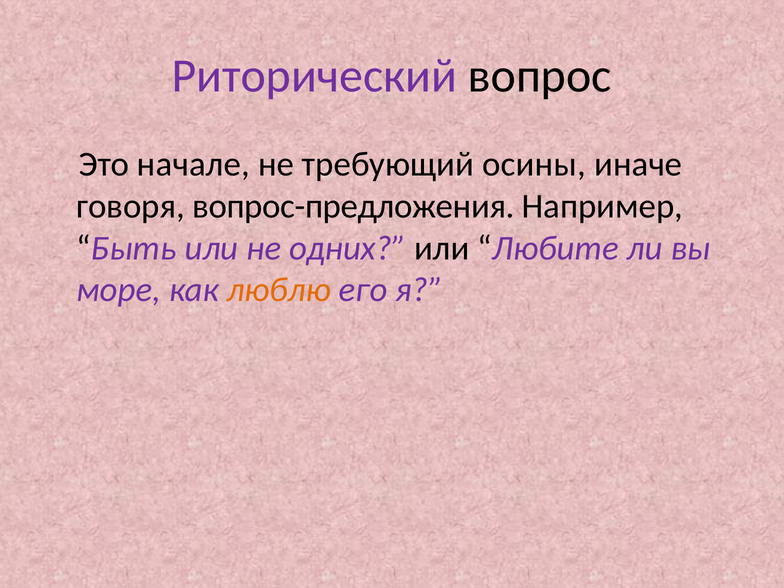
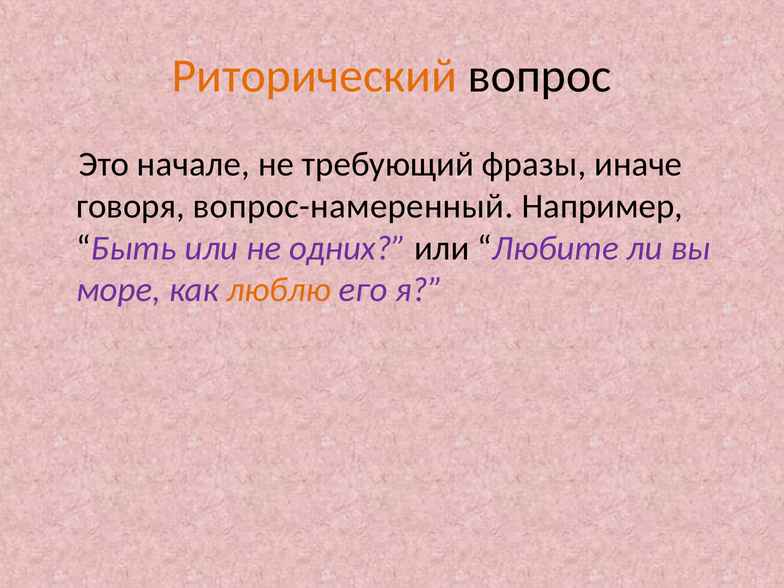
Риторический colour: purple -> orange (314, 76)
осины: осины -> фразы (534, 164)
вопрос-предложения: вопрос-предложения -> вопрос-намеренный (353, 206)
